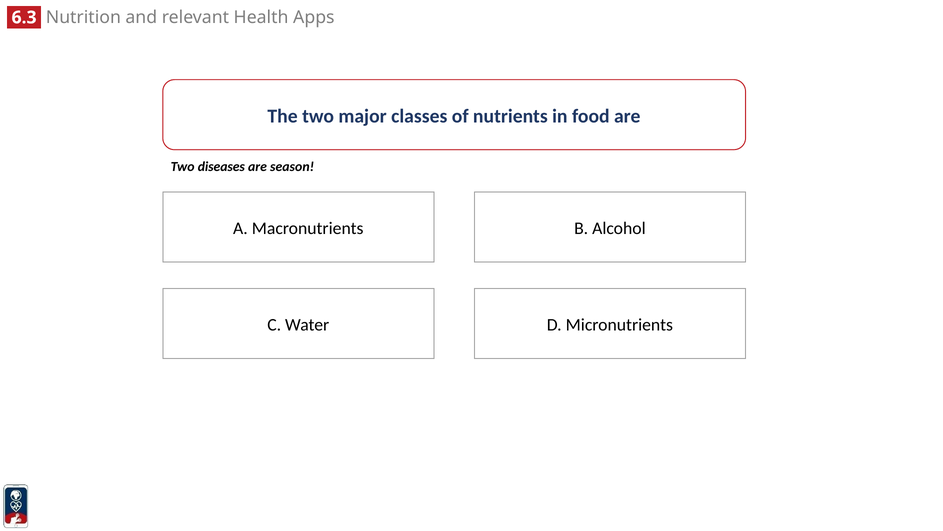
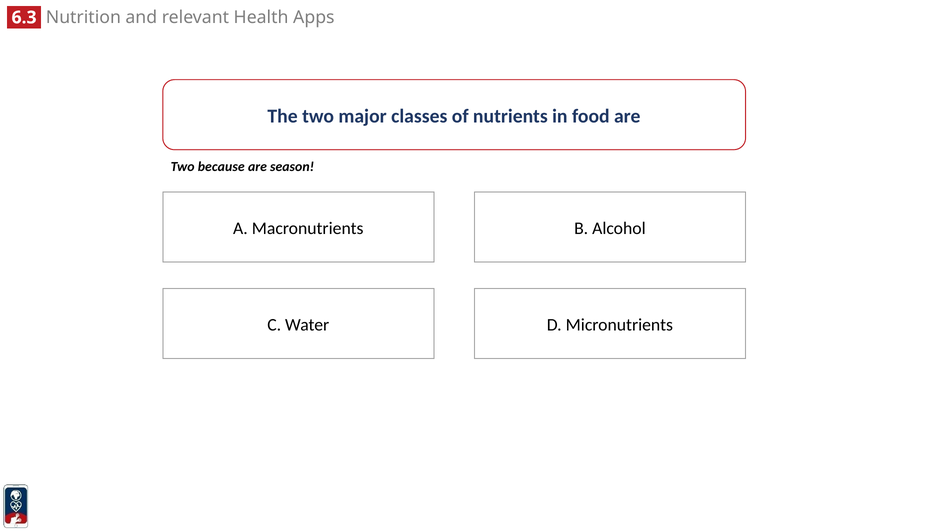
diseases: diseases -> because (221, 166)
